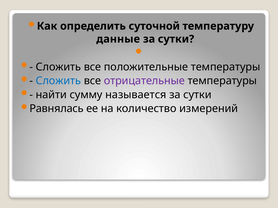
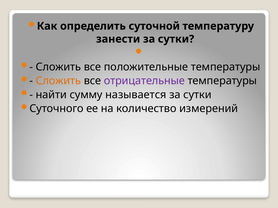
данные: данные -> занести (118, 39)
Сложить colour: blue -> orange (58, 81)
Равнялась: Равнялась -> Суточного (57, 109)
